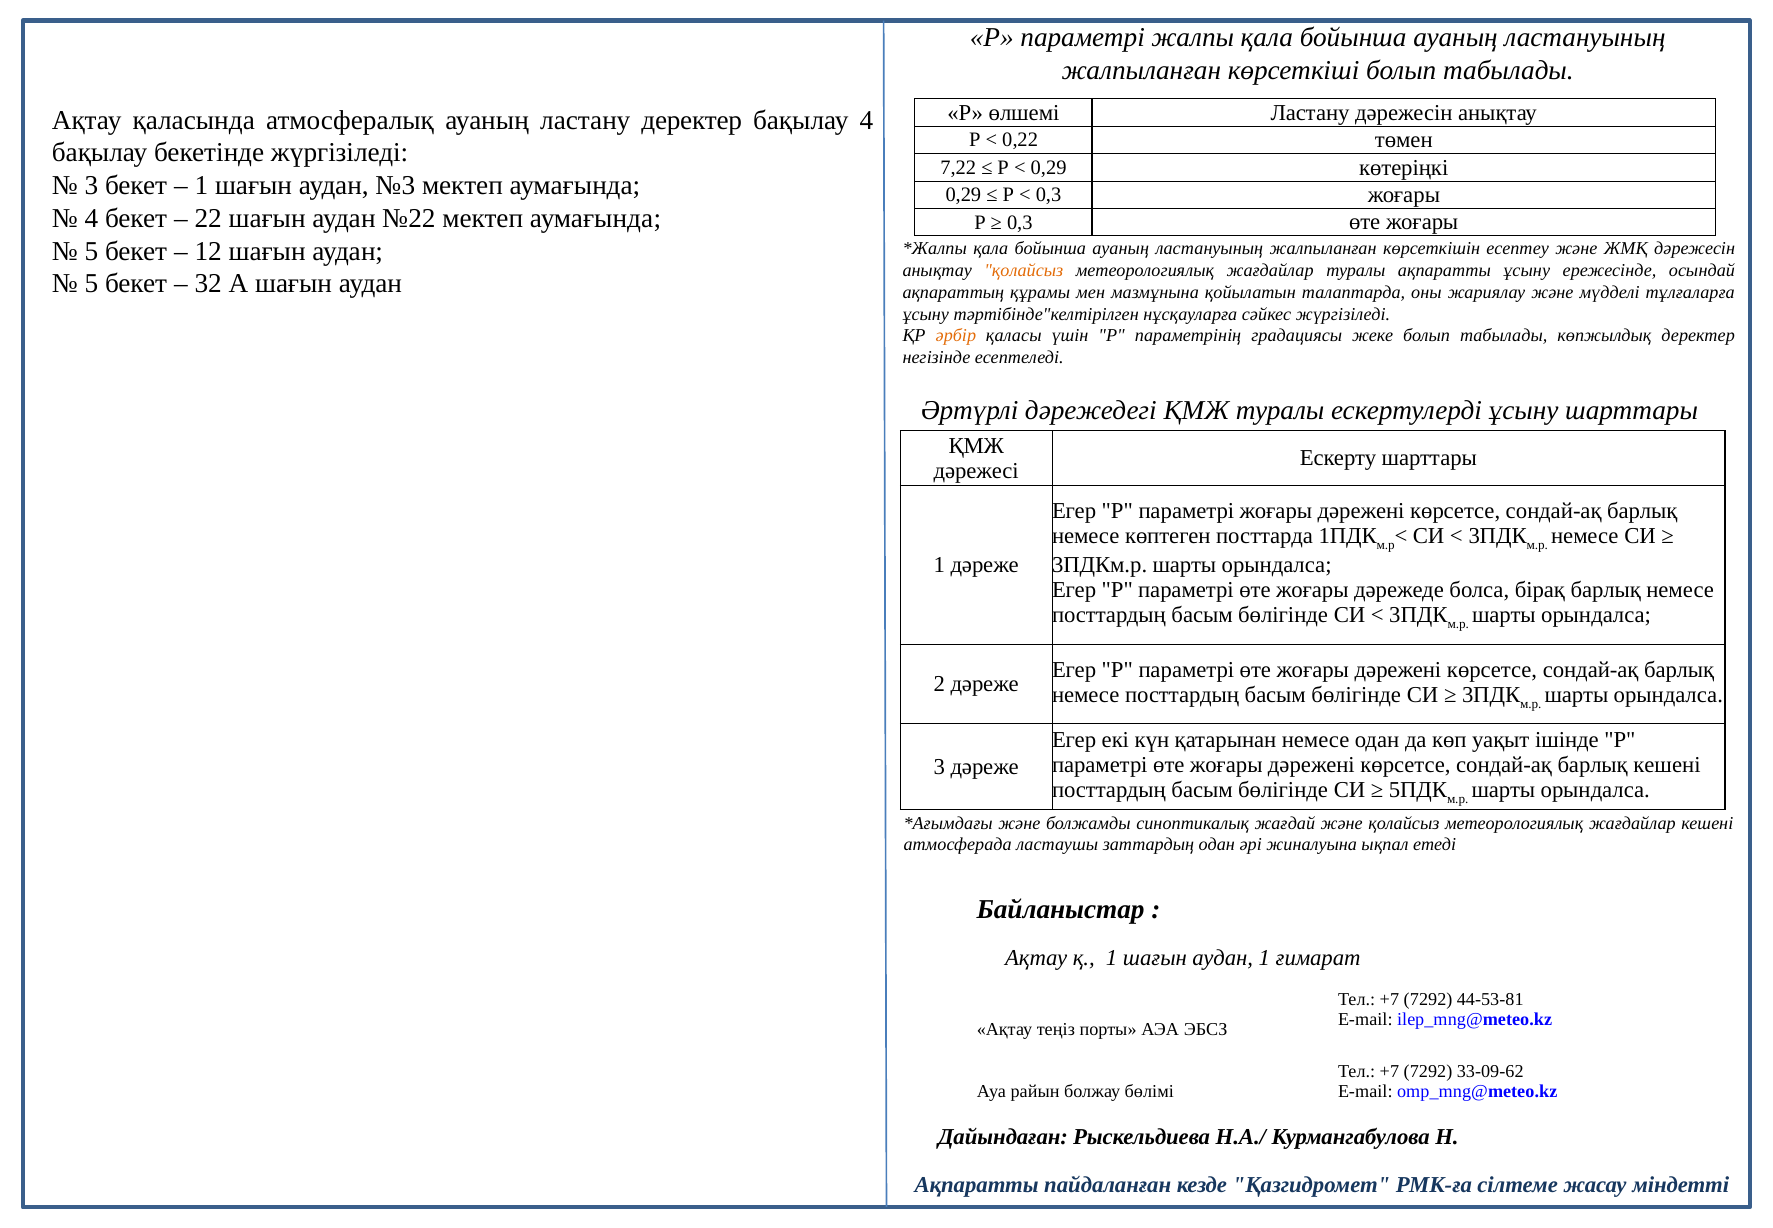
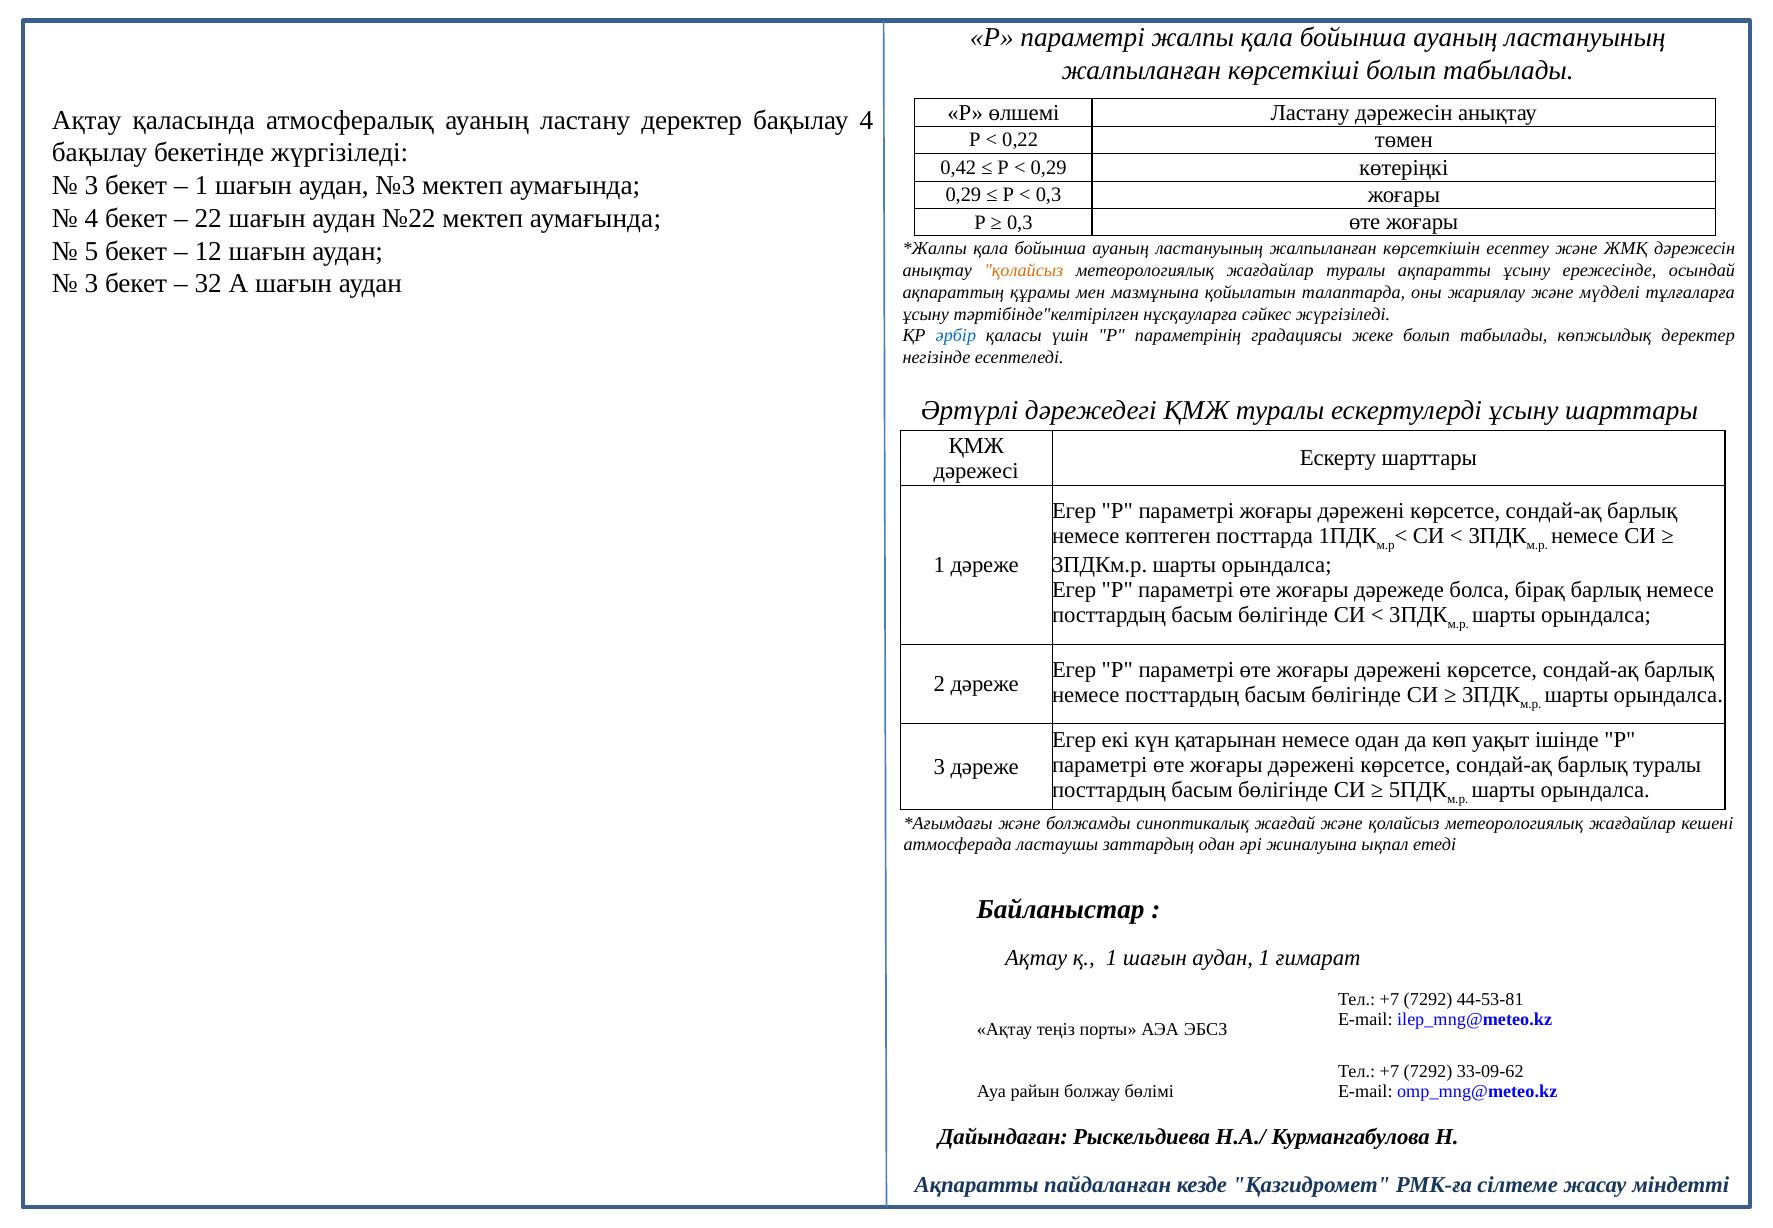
7,22: 7,22 -> 0,42 (958, 168)
5: 5 -> 3 (91, 284)
әрбір colour: orange -> blue (956, 336)
барлық кешені: кешені -> туралы (1667, 765)
